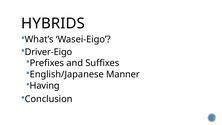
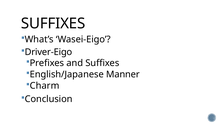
HYBRIDS: HYBRIDS -> SUFFIXES (53, 23)
Having: Having -> Charm (45, 86)
